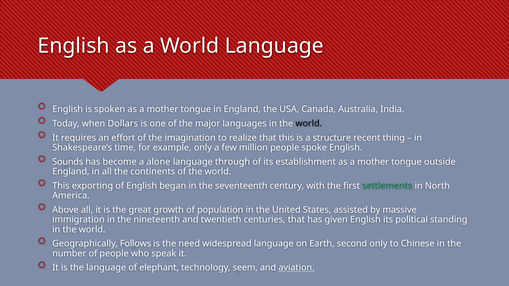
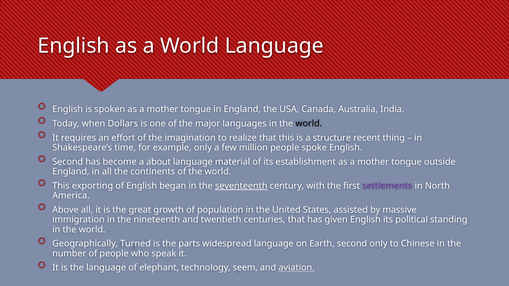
Sounds: Sounds -> Second (68, 162)
alone: alone -> about (159, 162)
through: through -> material (233, 162)
seventeenth underline: none -> present (241, 186)
settlements colour: green -> purple (387, 186)
Follows: Follows -> Turned (135, 244)
need: need -> parts (189, 244)
